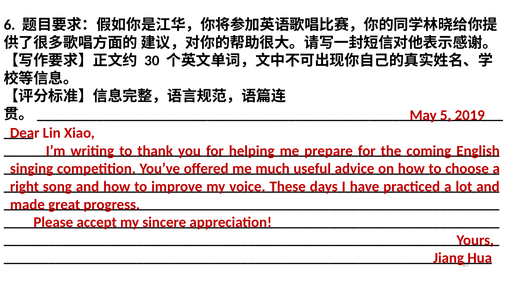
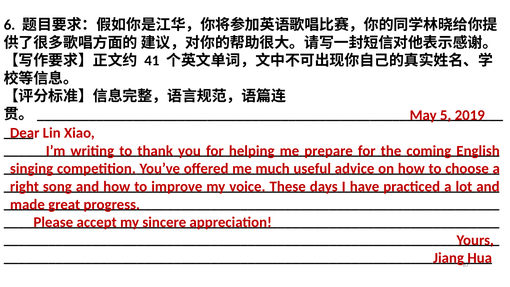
30: 30 -> 41 (152, 61)
